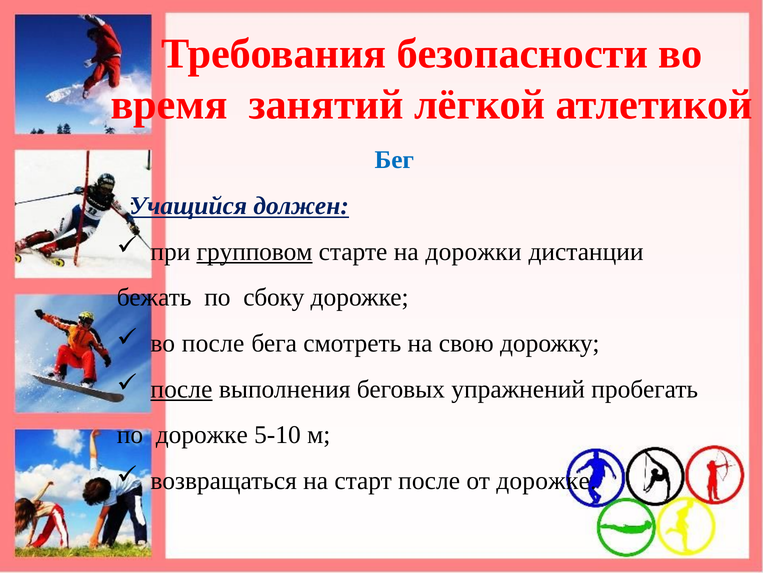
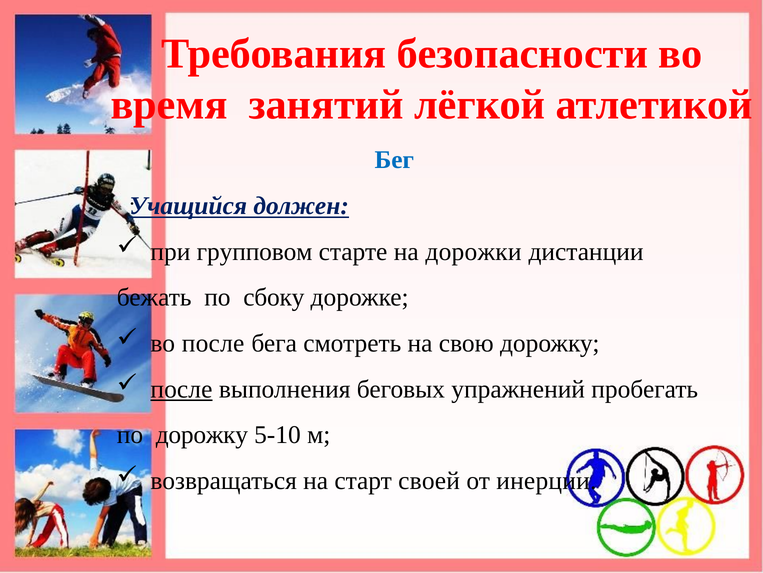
групповом underline: present -> none (255, 251)
по дорожке: дорожке -> дорожку (202, 434)
старт после: после -> своей (429, 480)
от дорожке: дорожке -> инерции (546, 480)
